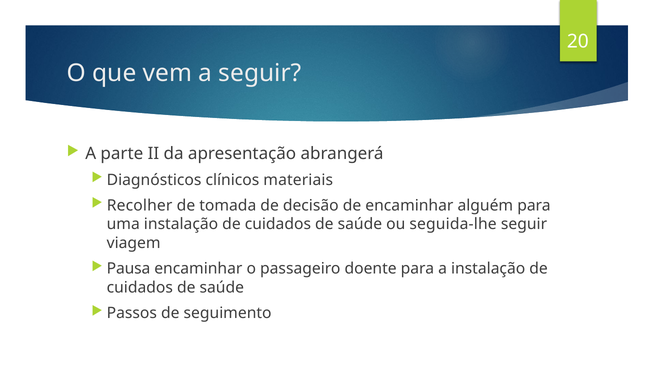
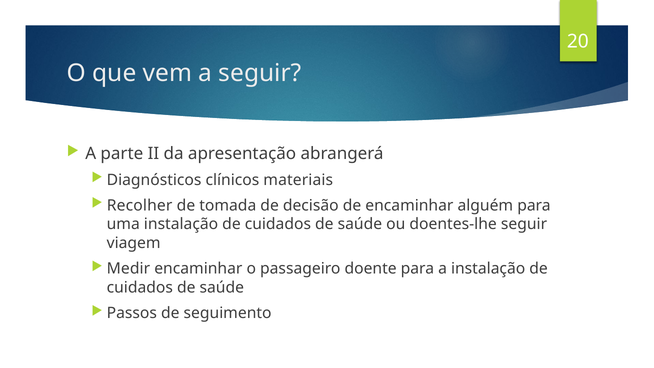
seguida-lhe: seguida-lhe -> doentes-lhe (453, 224)
Pausa: Pausa -> Medir (128, 269)
